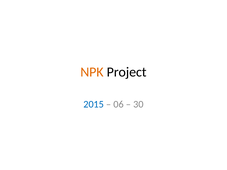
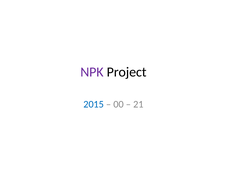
NPK colour: orange -> purple (92, 72)
06: 06 -> 00 (119, 104)
30: 30 -> 21 (138, 104)
